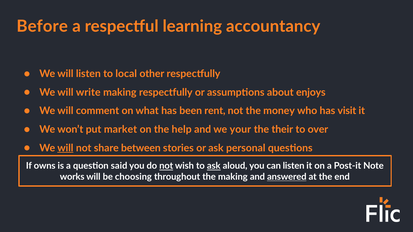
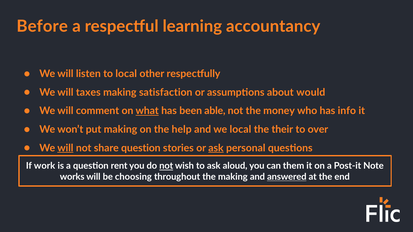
write: write -> taxes (88, 92)
making respectfully: respectfully -> satisfaction (166, 92)
enjoys: enjoys -> would (311, 92)
what underline: none -> present (147, 111)
rent: rent -> able (215, 111)
visit: visit -> info (347, 111)
put market: market -> making (121, 130)
we your: your -> local (240, 130)
share between: between -> question (141, 148)
ask underline: none -> present (216, 148)
owns: owns -> work (45, 166)
said: said -> rent (119, 166)
ask underline: present -> none (214, 166)
can listen: listen -> them (294, 166)
